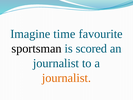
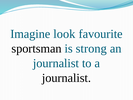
time: time -> look (64, 34)
scored: scored -> strong (91, 48)
journalist colour: orange -> black (66, 78)
